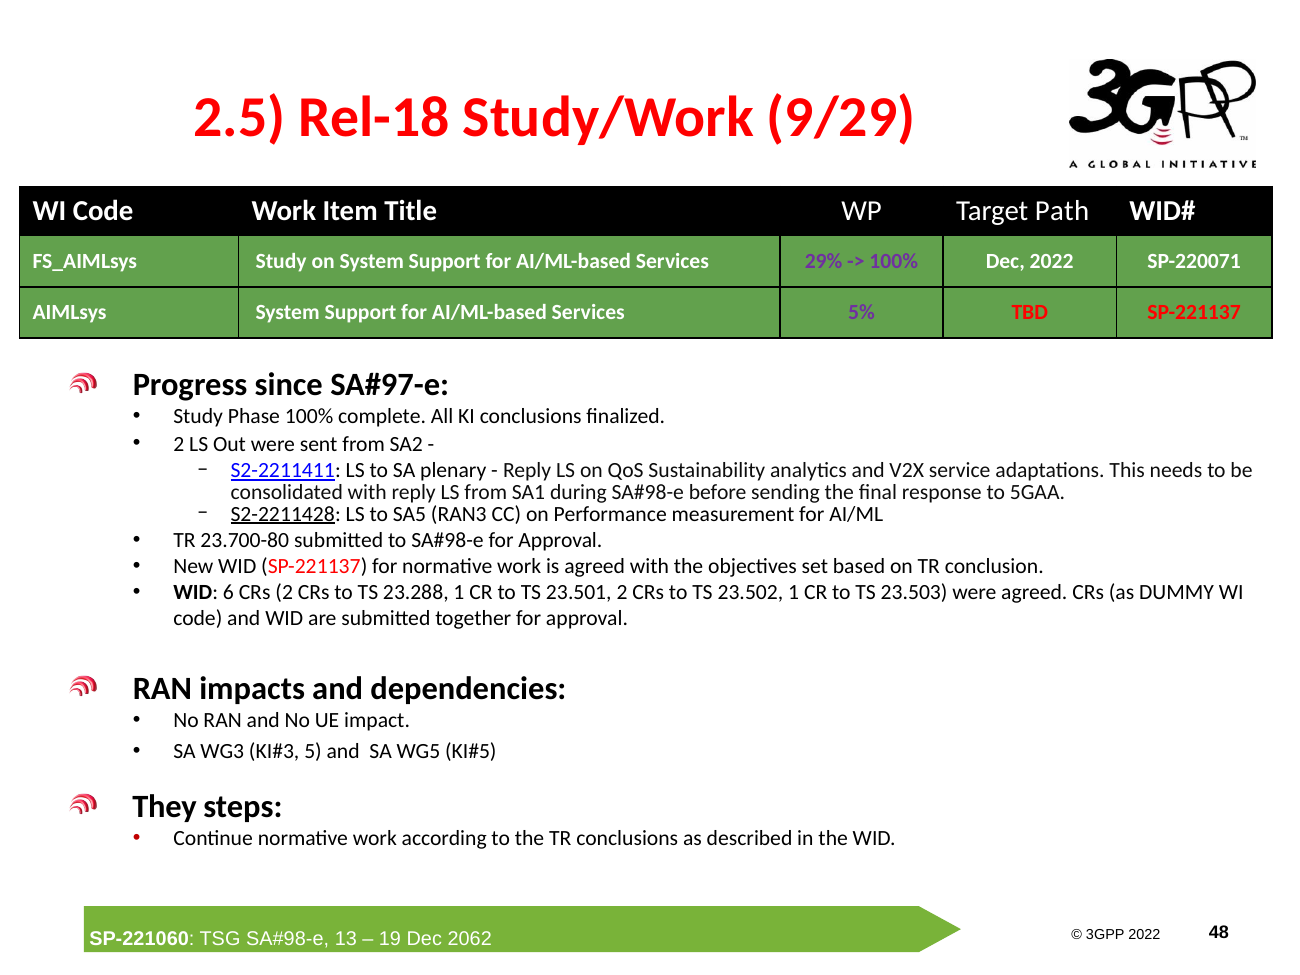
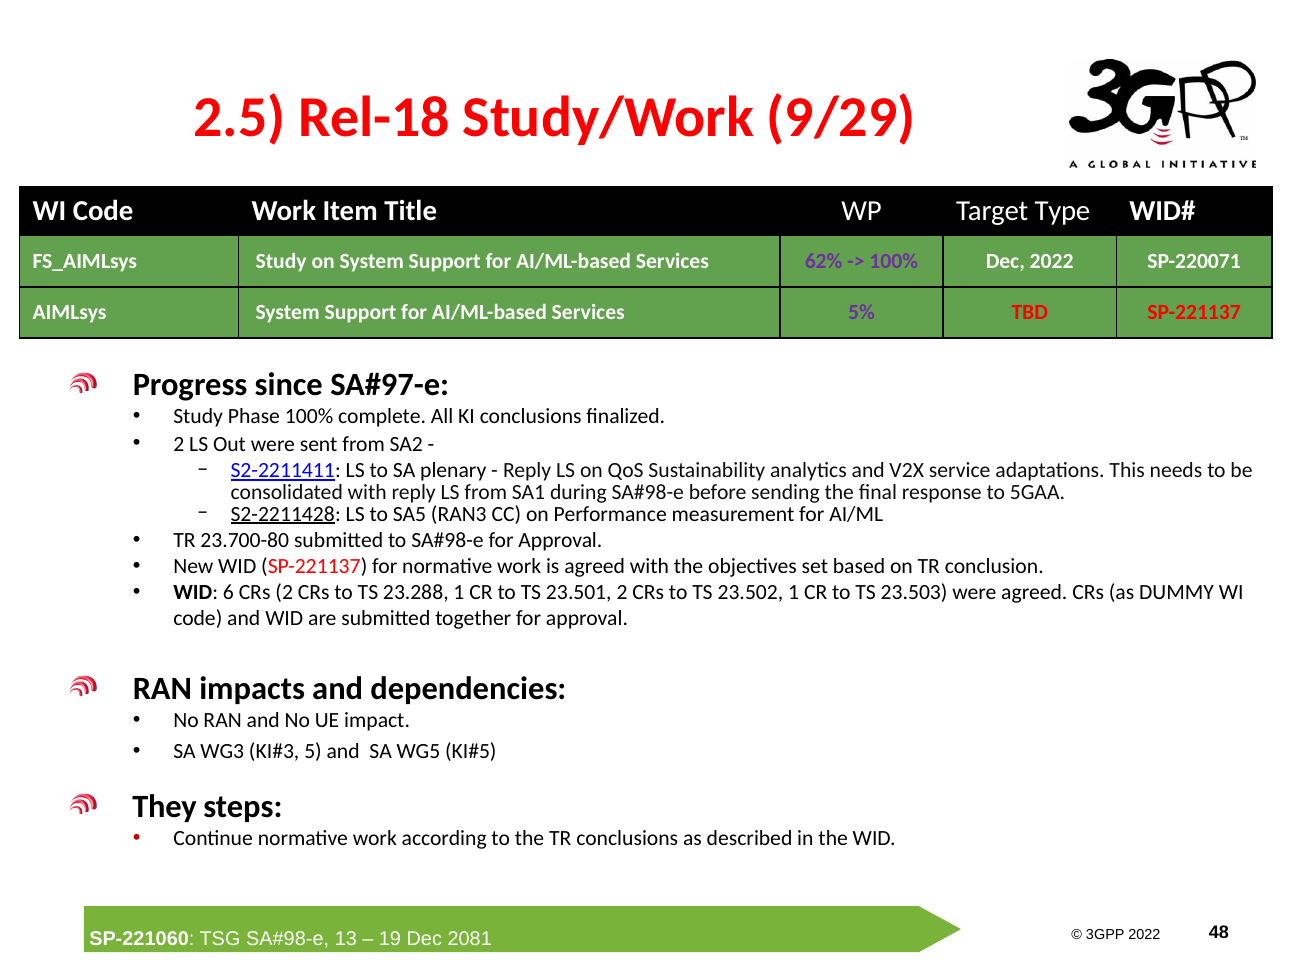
Path: Path -> Type (1062, 211)
29%: 29% -> 62% (824, 261)
2062: 2062 -> 2081 (470, 938)
